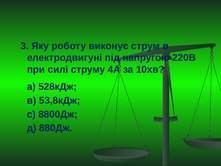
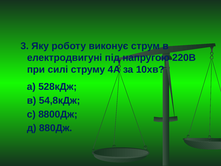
53,8кДж: 53,8кДж -> 54,8кДж (60, 100)
